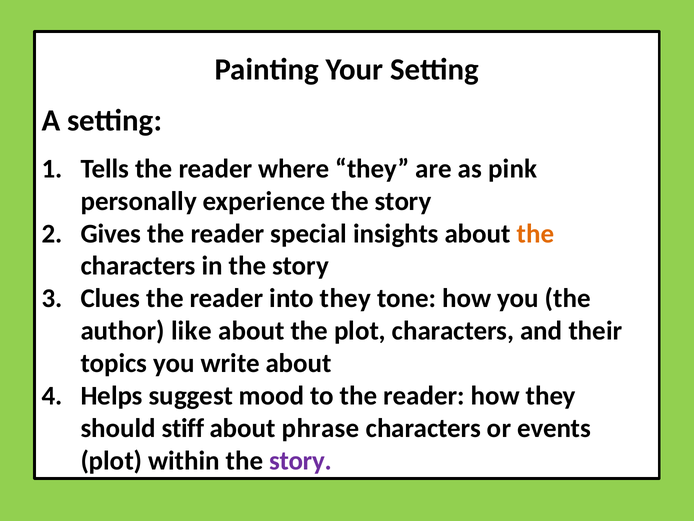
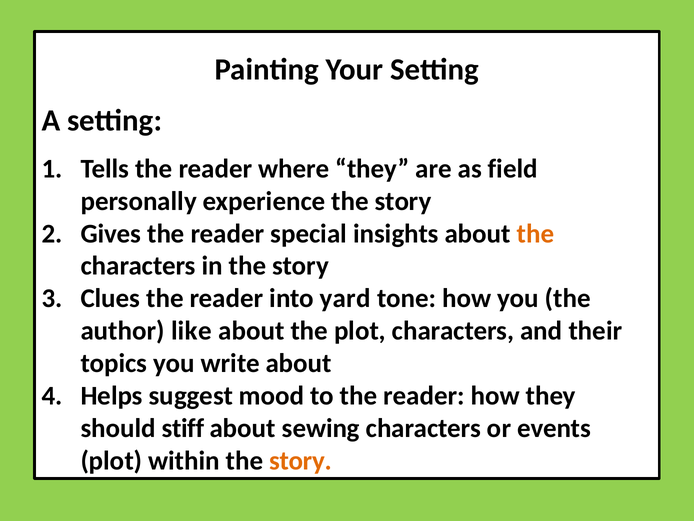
pink: pink -> field (513, 169)
into they: they -> yard (345, 298)
phrase: phrase -> sewing (321, 428)
story colour: purple -> orange (300, 460)
